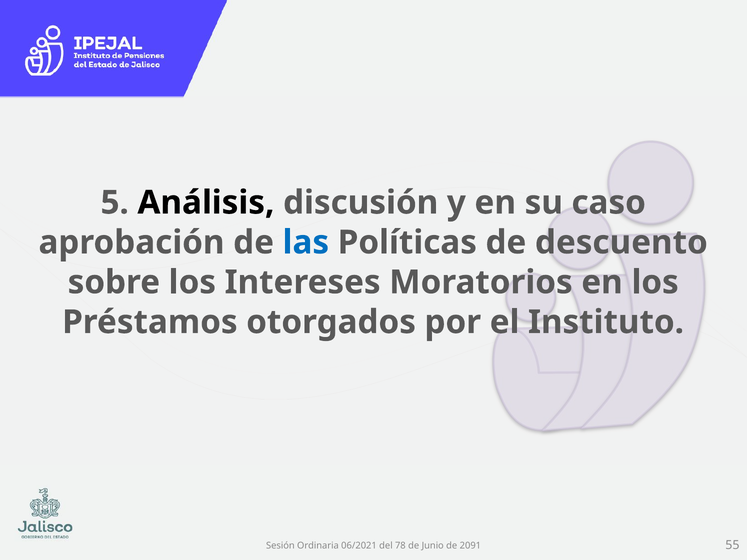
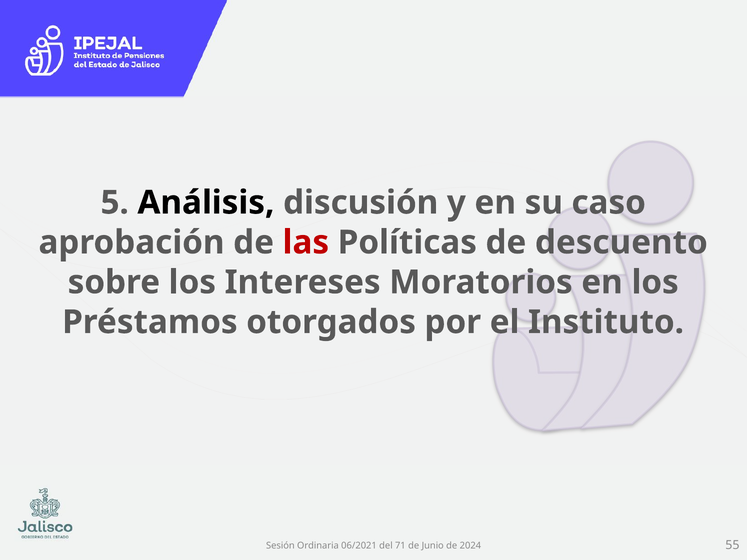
las colour: blue -> red (306, 243)
78: 78 -> 71 (400, 546)
2091: 2091 -> 2024 (470, 546)
